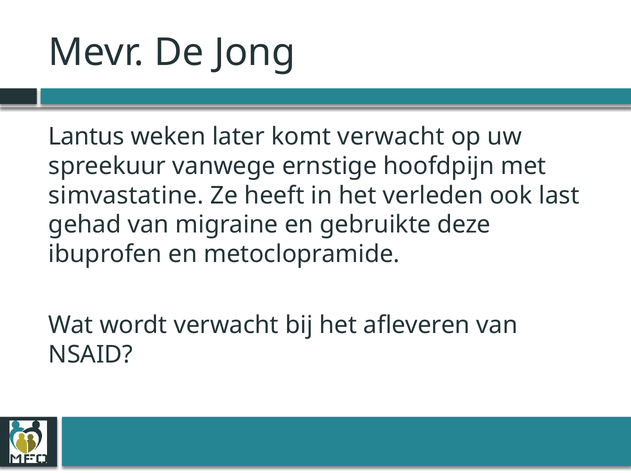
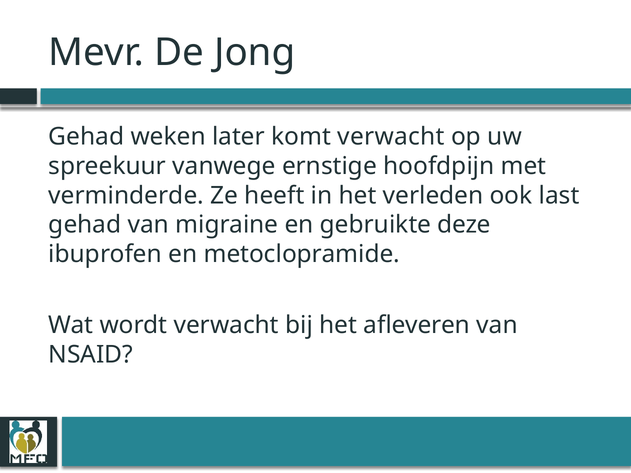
Lantus: Lantus -> Gehad (86, 137)
simvastatine: simvastatine -> verminderde (126, 196)
